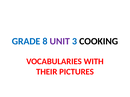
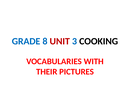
UNIT colour: purple -> red (60, 41)
